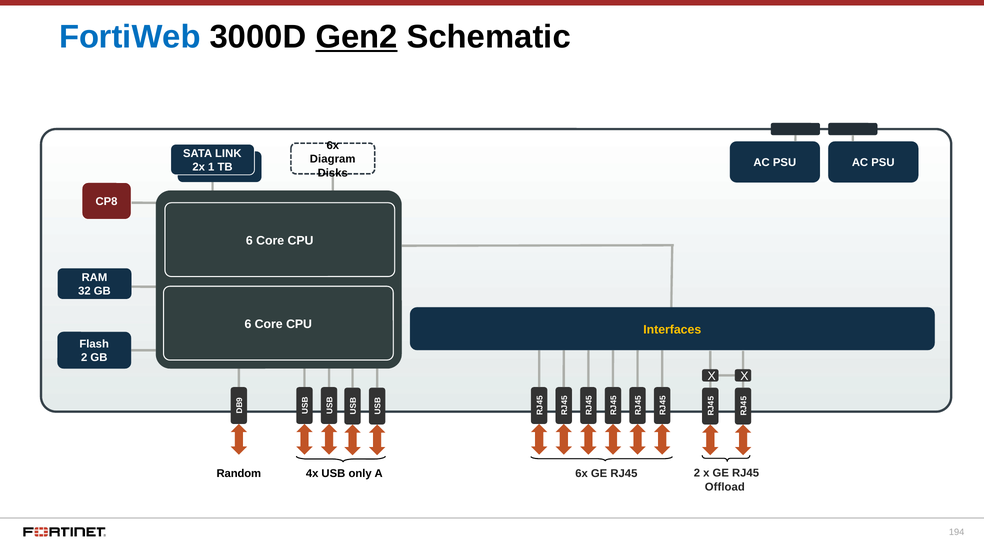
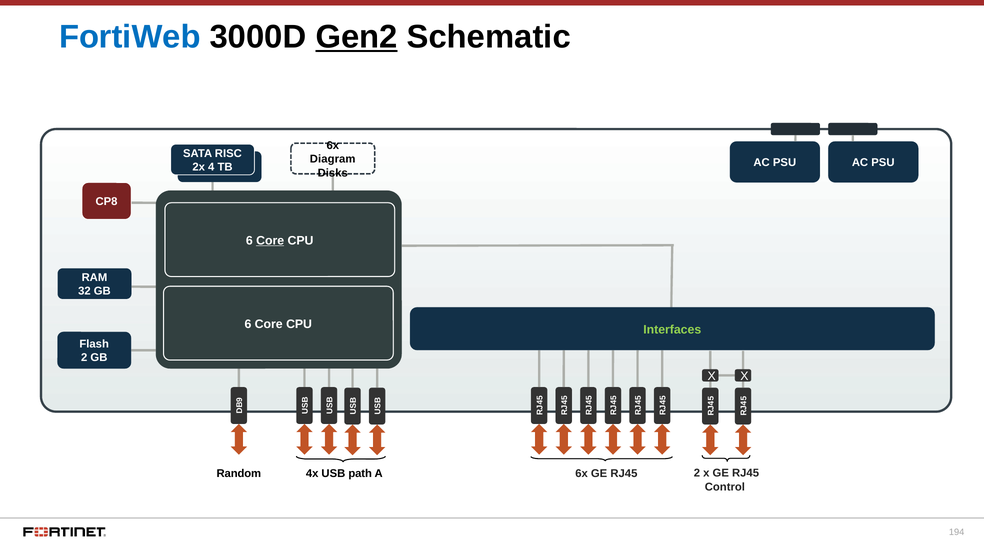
LINK: LINK -> RISC (228, 154)
2x 1: 1 -> 4 (211, 167)
Core underline: none -> present (270, 241)
Interfaces colour: yellow -> light green (672, 330)
only: only -> path (360, 474)
Offload: Offload -> Control (725, 487)
